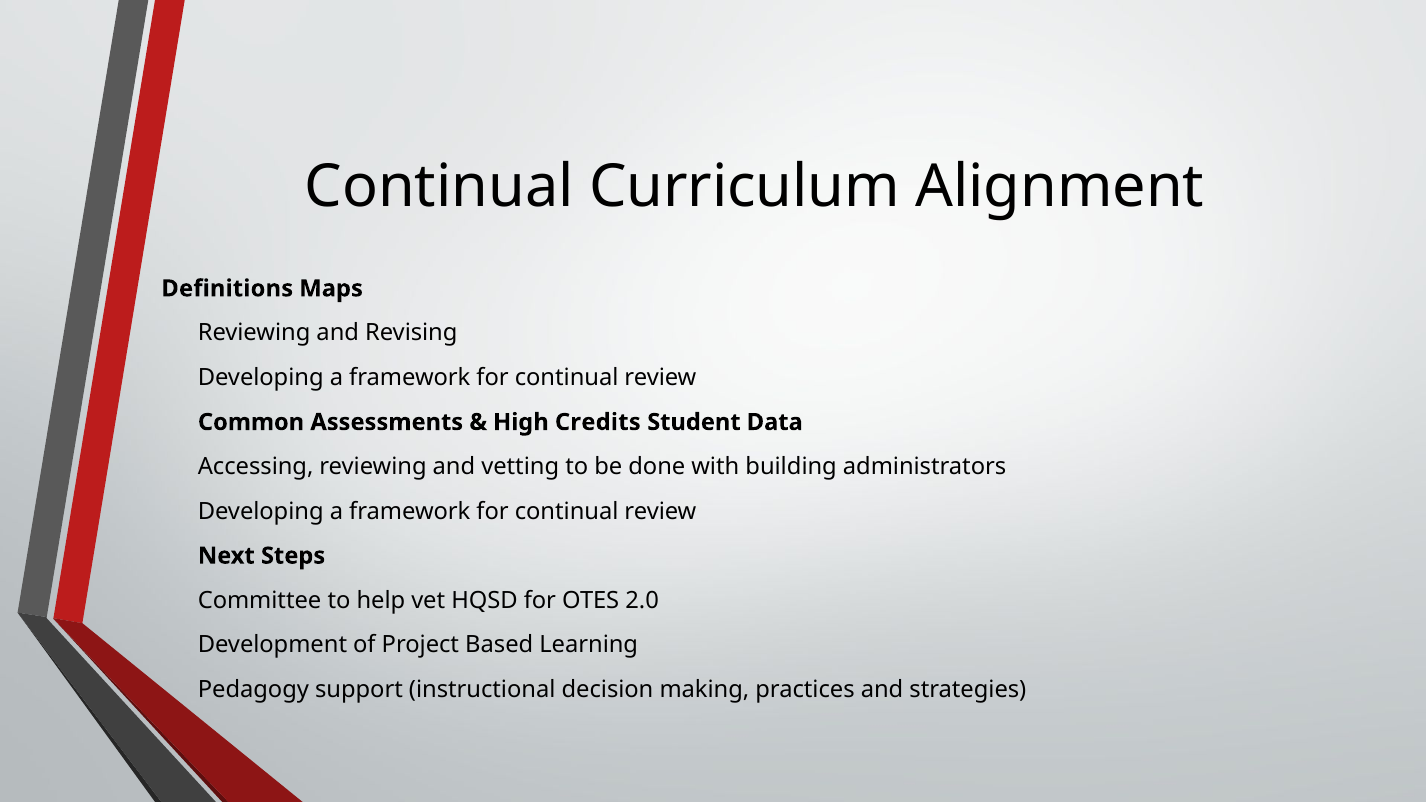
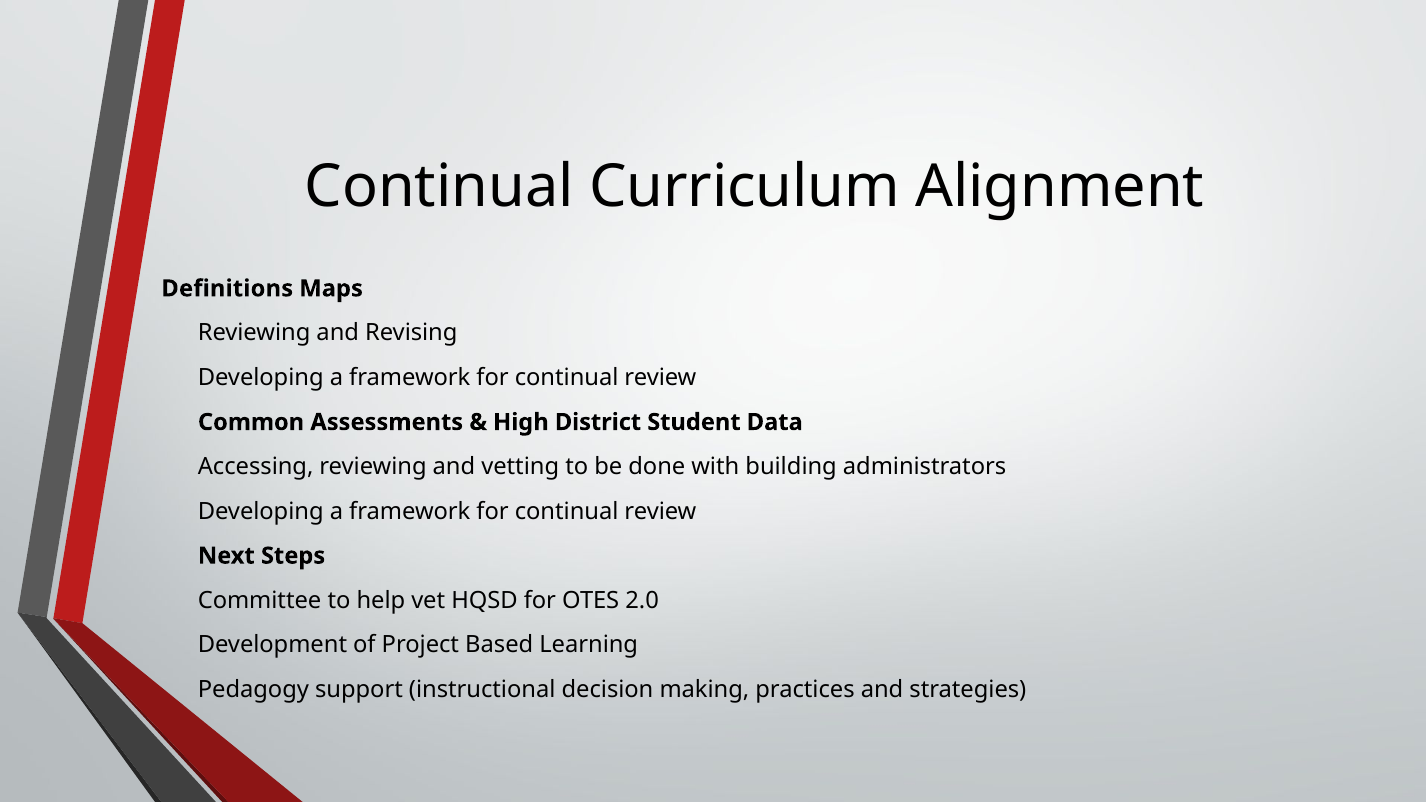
Credits: Credits -> District (598, 422)
